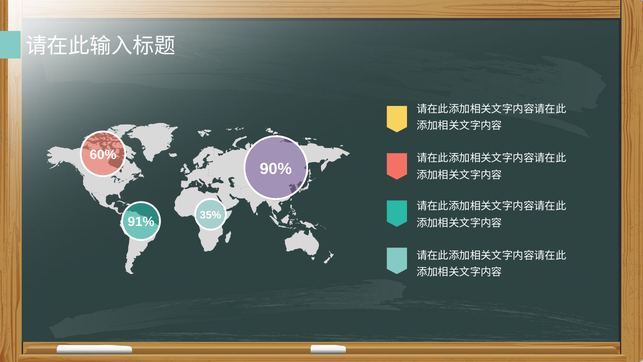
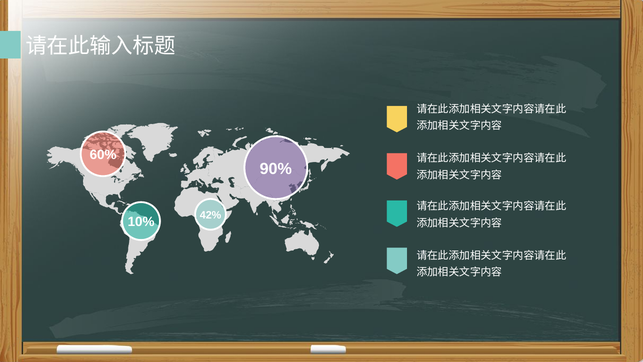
35%: 35% -> 42% (211, 215)
91%: 91% -> 10% (141, 222)
